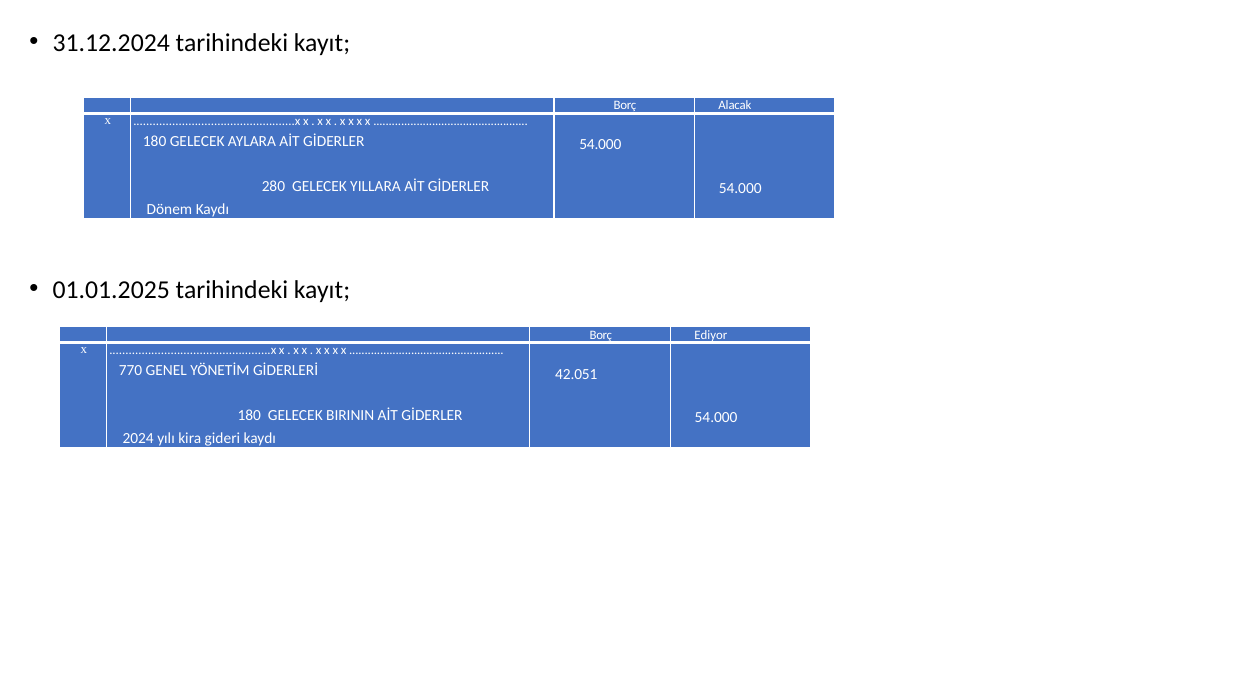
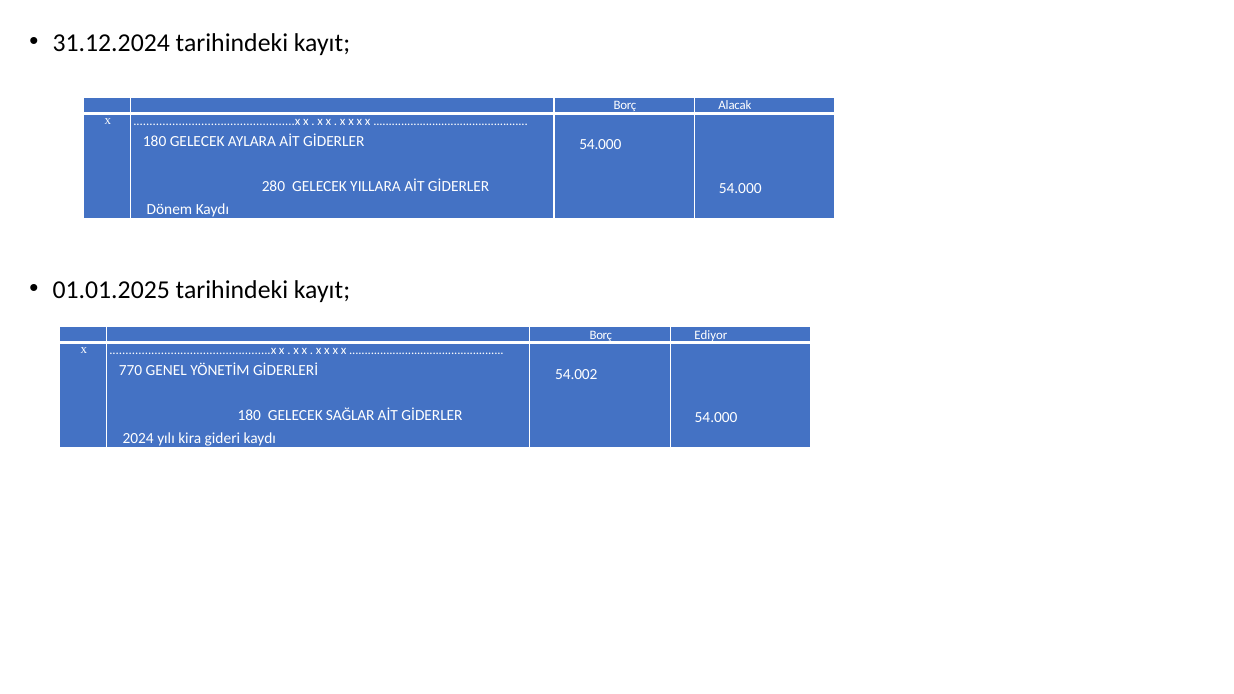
42.051: 42.051 -> 54.002 (576, 374)
BIRININ: BIRININ -> SAĞLAR (350, 416)
